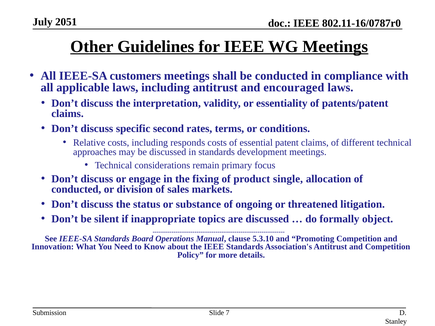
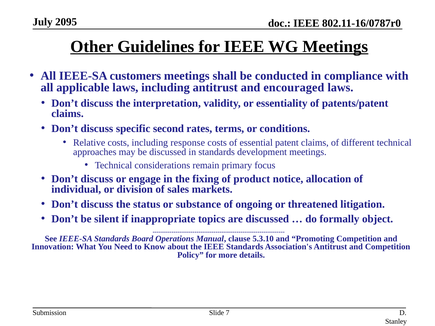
2051: 2051 -> 2095 (66, 22)
responds: responds -> response (188, 143)
single: single -> notice (288, 179)
conducted: conducted -> individual (76, 189)
